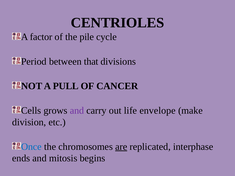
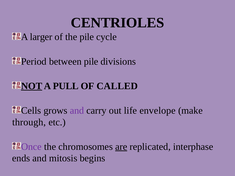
factor: factor -> larger (41, 37)
between that: that -> pile (91, 62)
NOT underline: none -> present (32, 86)
CANCER: CANCER -> CALLED (117, 86)
division: division -> through (29, 122)
Once colour: blue -> purple (31, 147)
